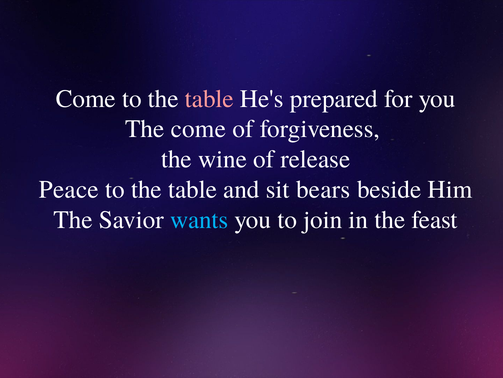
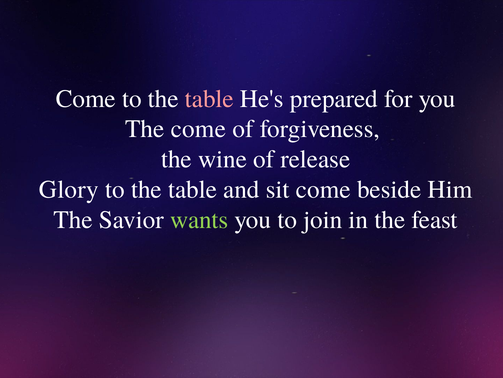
Peace: Peace -> Glory (69, 189)
sit bears: bears -> come (323, 189)
wants colour: light blue -> light green (199, 219)
